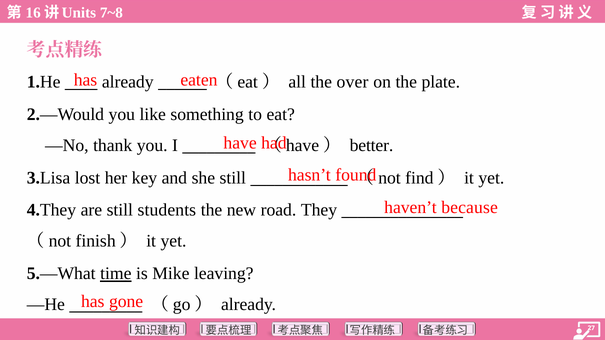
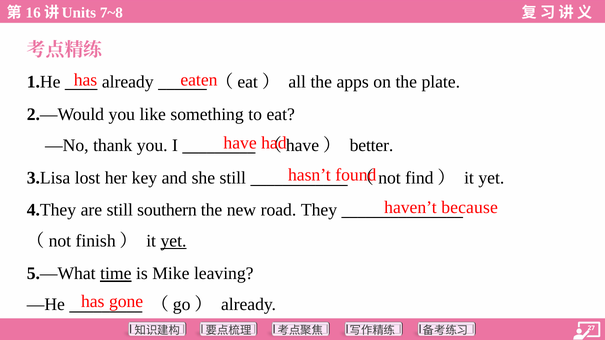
over: over -> apps (353, 82)
students: students -> southern (167, 210)
yet underline: none -> present (173, 241)
